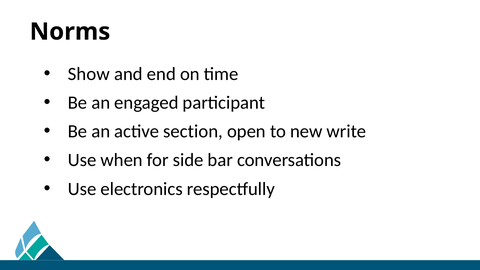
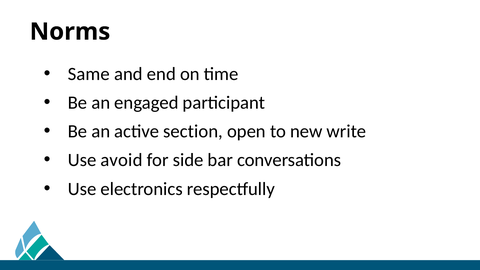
Show: Show -> Same (89, 74)
when: when -> avoid (122, 160)
